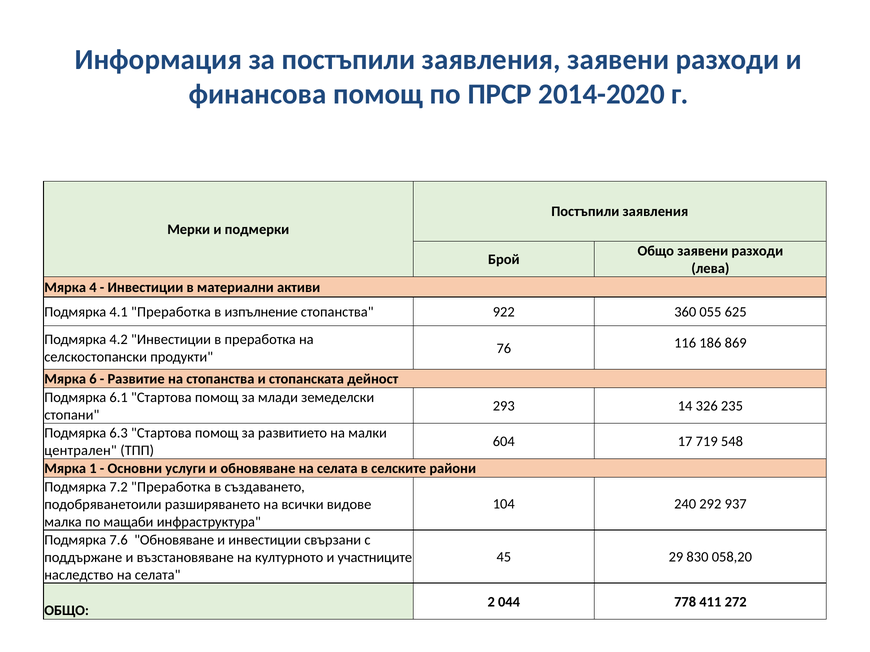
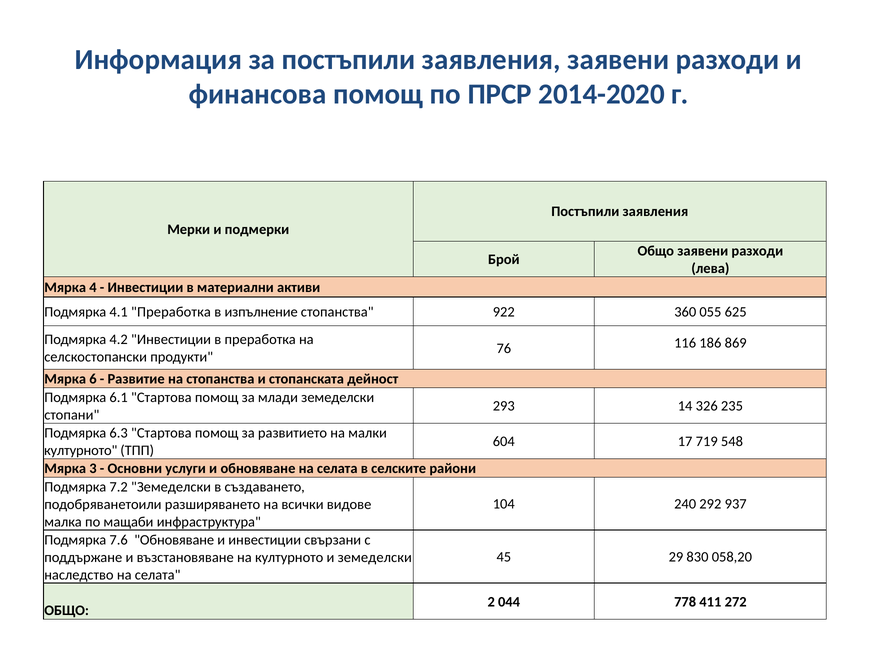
централен: централен -> културното (81, 451)
1: 1 -> 3 (93, 469)
7.2 Преработка: Преработка -> Земеделски (171, 487)
и участниците: участниците -> земеделски (375, 558)
